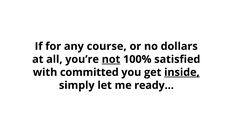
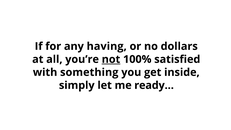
course: course -> having (107, 46)
committed: committed -> something (89, 72)
inside underline: present -> none (182, 72)
